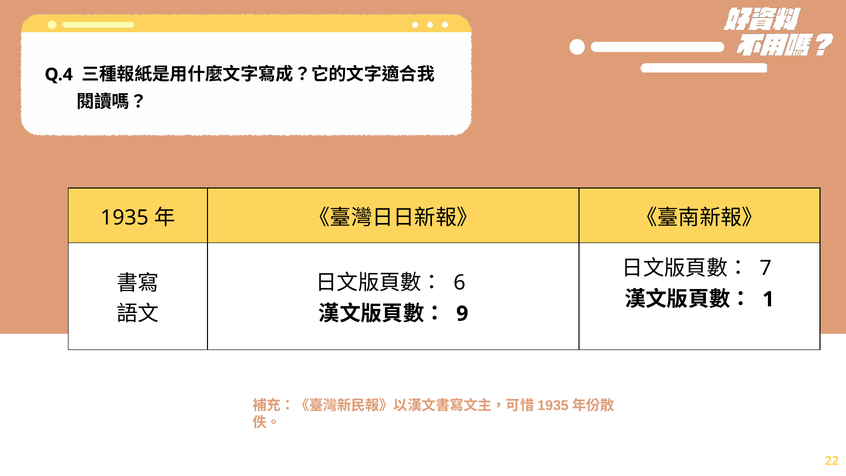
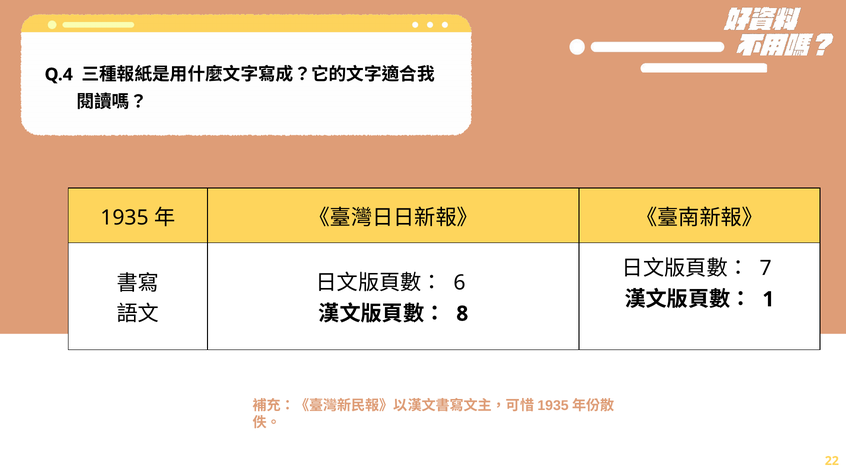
9: 9 -> 8 (462, 314)
